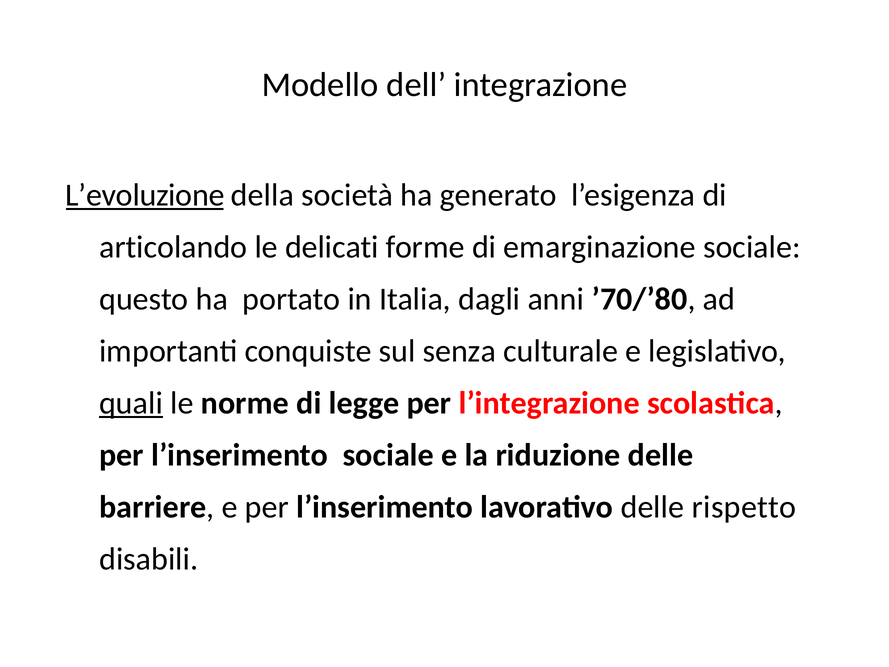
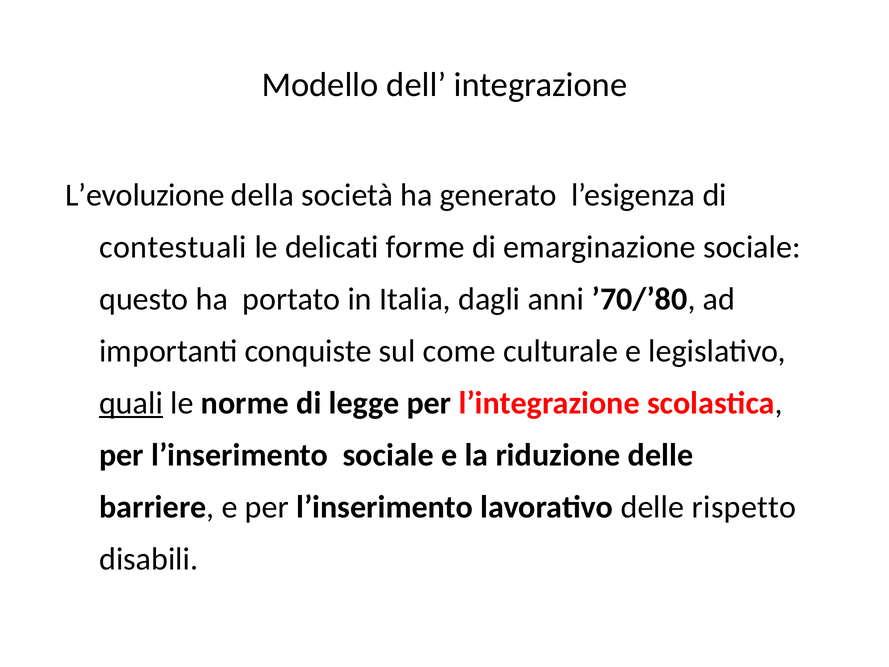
L’evoluzione underline: present -> none (145, 195)
articolando: articolando -> contestuali (173, 247)
senza: senza -> come (459, 351)
